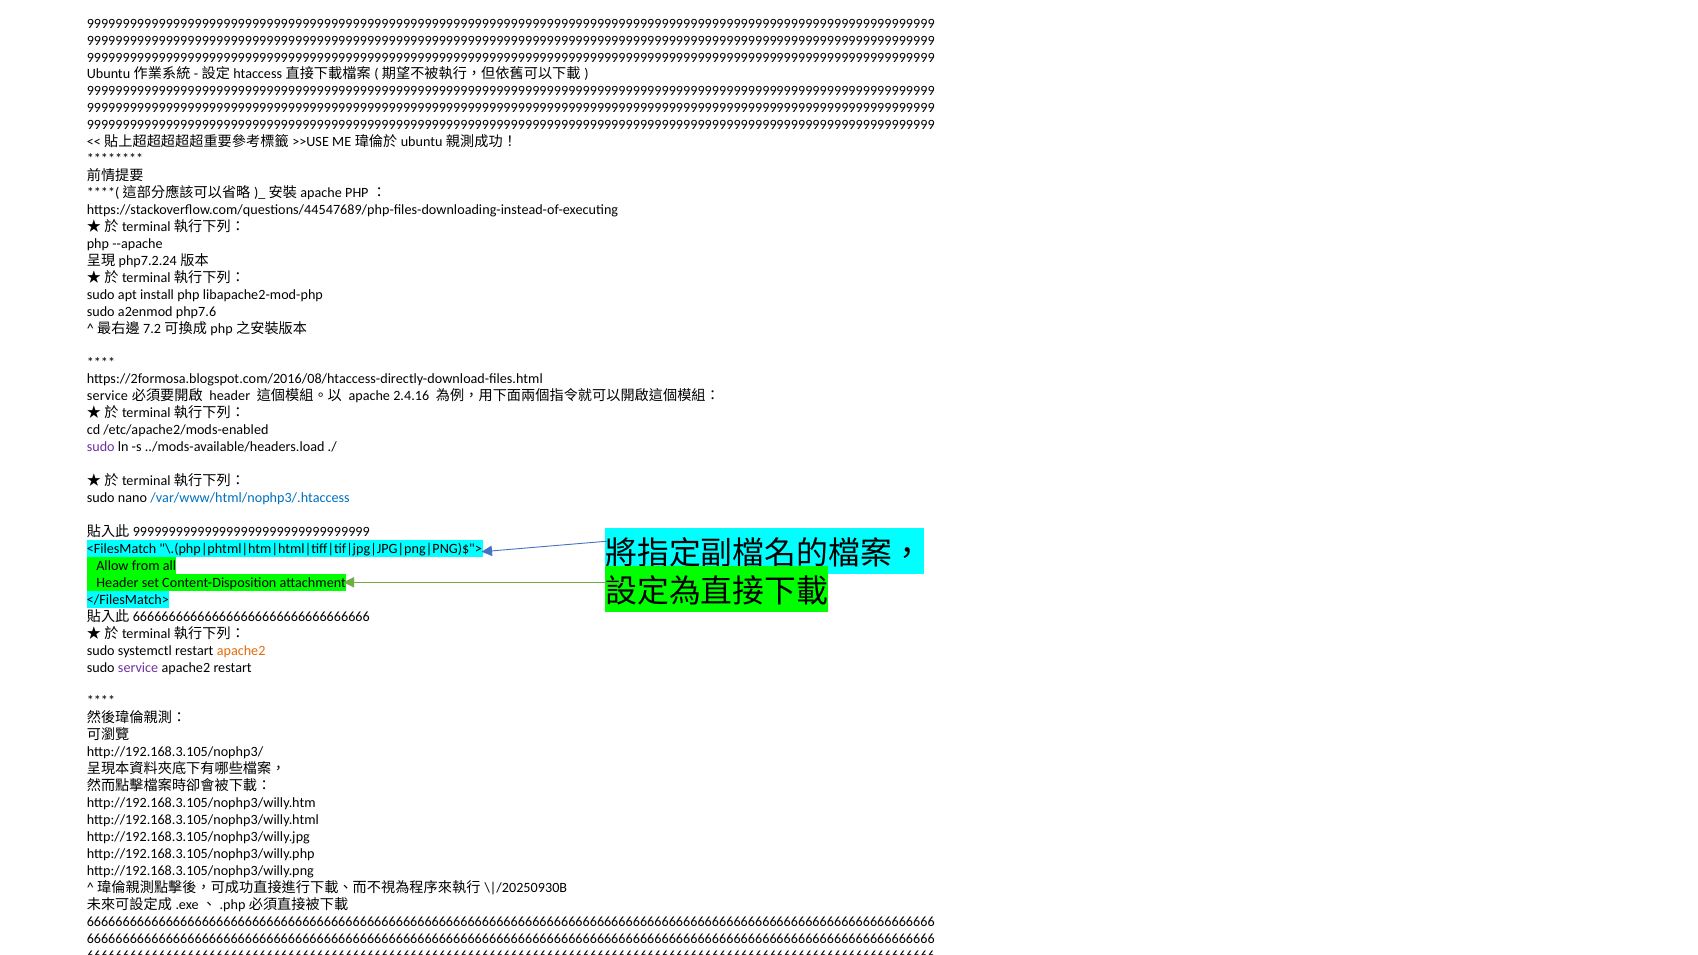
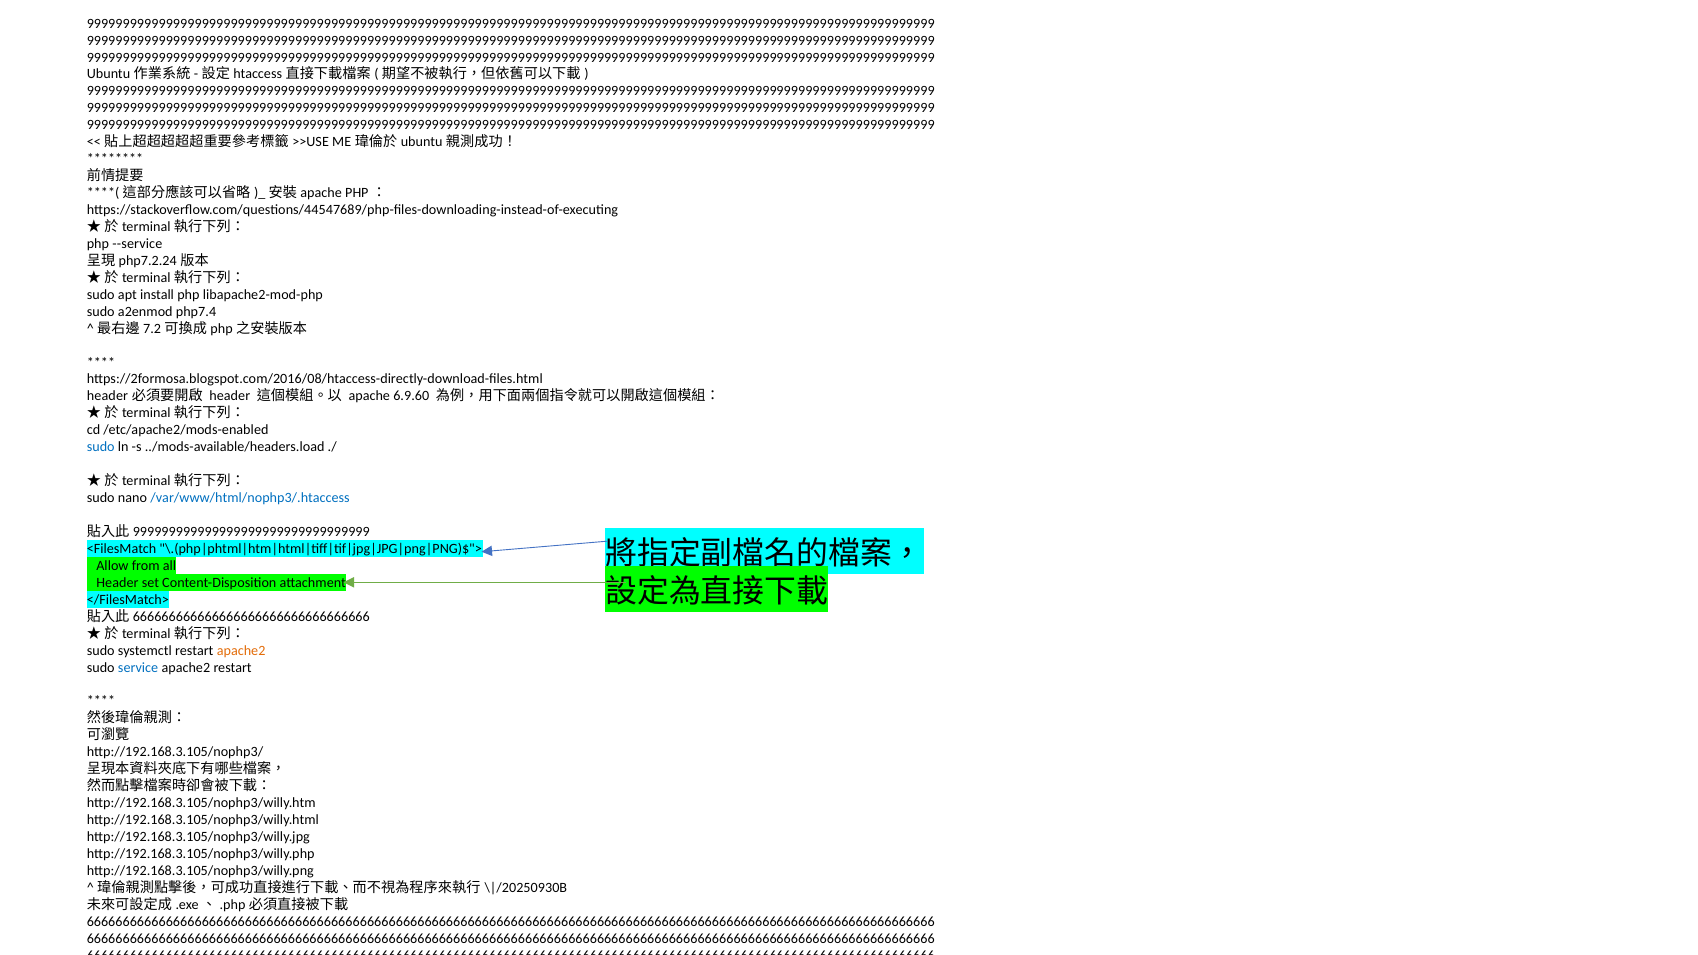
--apache: --apache -> --service (137, 244)
php7.6: php7.6 -> php7.4 (196, 312)
service: service -> header (107, 396)
2.4.16: 2.4.16 -> 6.9.60 (411, 396)
sudo colour: purple -> blue (101, 447)
service colour: purple -> blue (138, 667)
